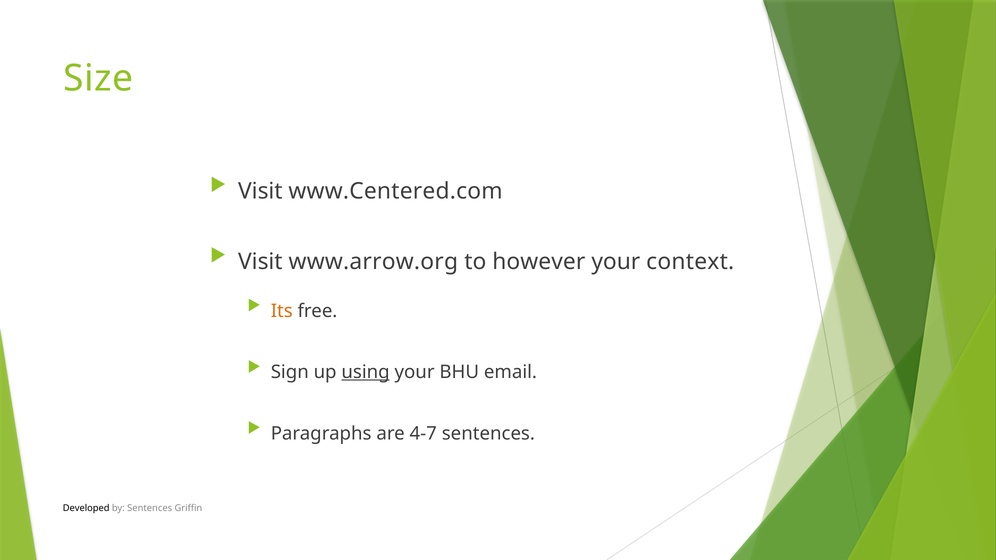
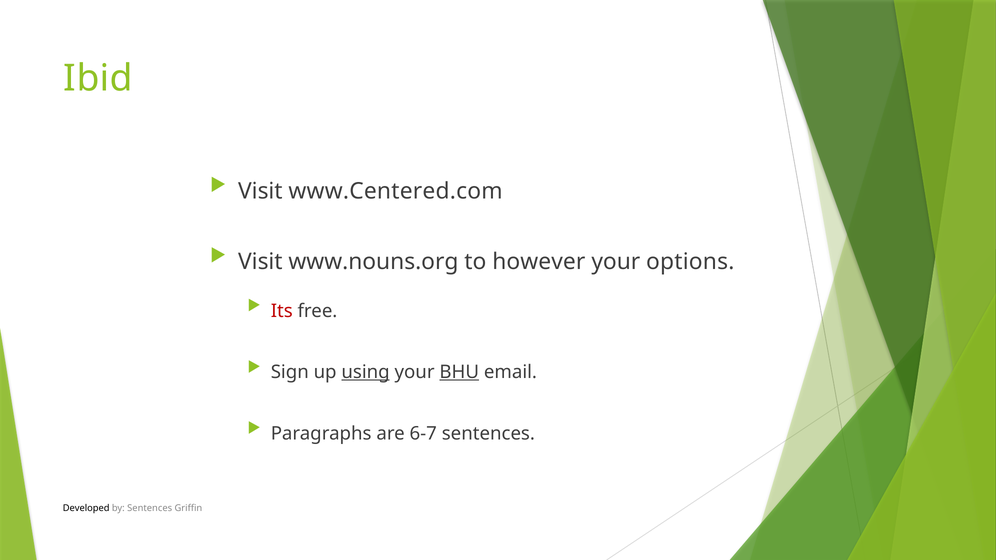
Size: Size -> Ibid (98, 79)
www.arrow.org: www.arrow.org -> www.nouns.org (373, 262)
context: context -> options (690, 262)
Its colour: orange -> red (282, 311)
BHU underline: none -> present (459, 372)
4-7: 4-7 -> 6-7 (423, 434)
